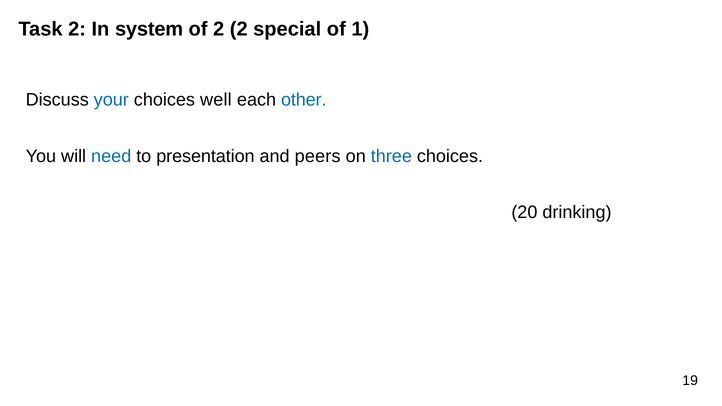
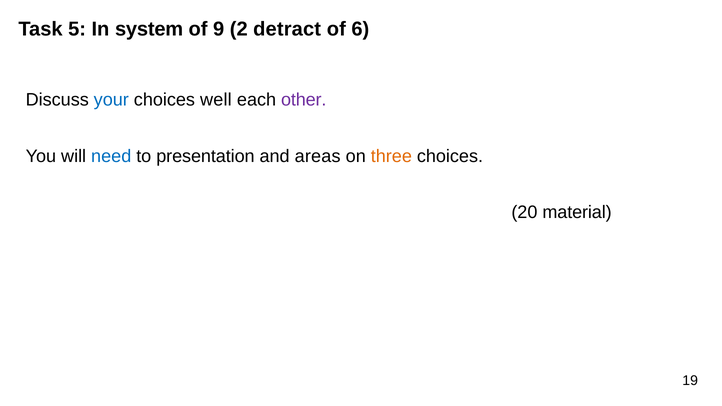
Task 2: 2 -> 5 (77, 29)
of 2: 2 -> 9 (219, 29)
special: special -> detract (287, 29)
1: 1 -> 6 (360, 29)
other colour: blue -> purple (304, 100)
peers: peers -> areas (318, 156)
three colour: blue -> orange (391, 156)
drinking: drinking -> material (577, 212)
